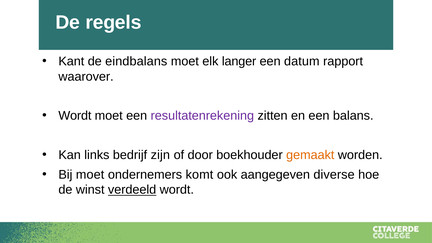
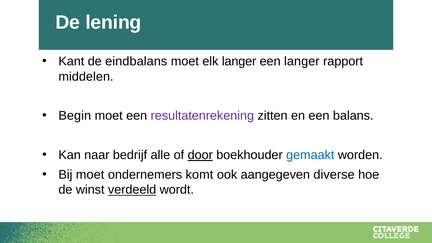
regels: regels -> lening (113, 22)
een datum: datum -> langer (302, 61)
waarover: waarover -> middelen (86, 77)
Wordt: Wordt -> Begin (75, 116)
links: links -> naar (97, 155)
zijn: zijn -> alle (160, 155)
door underline: none -> present (200, 155)
gemaakt colour: orange -> blue (310, 155)
